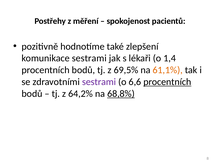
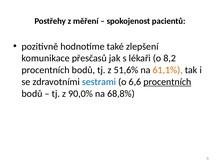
komunikace sestrami: sestrami -> přesčasů (89, 58)
1,4: 1,4 -> 8,2 (170, 58)
69,5%: 69,5% -> 51,6% (126, 70)
sestrami colour: purple -> blue (99, 82)
64,2%: 64,2% -> 90,0% (81, 94)
68,8% underline: present -> none (121, 94)
